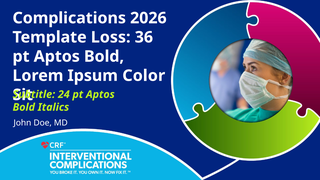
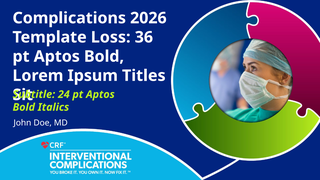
Color: Color -> Titles (144, 76)
